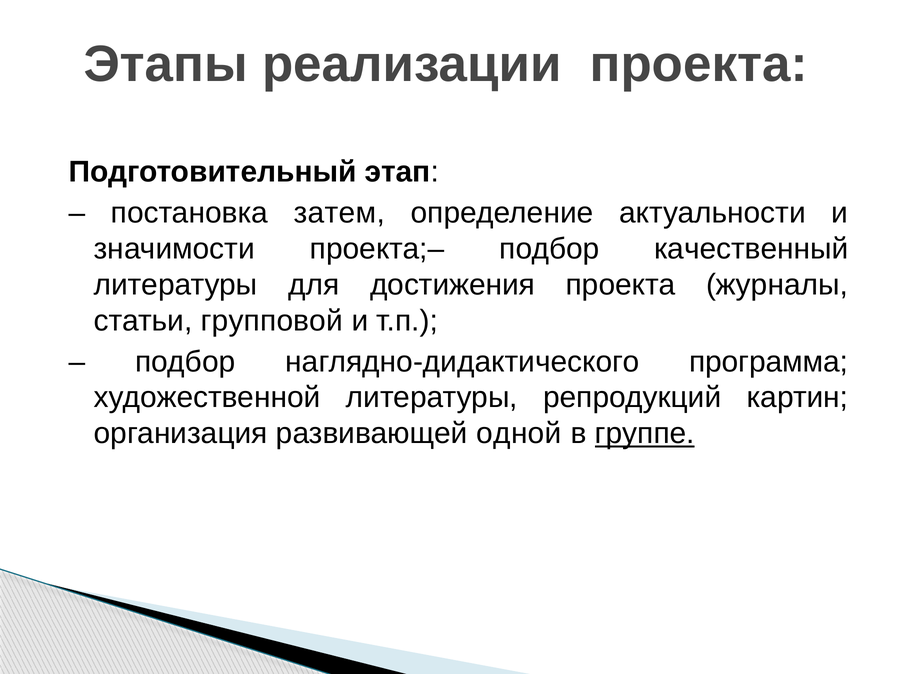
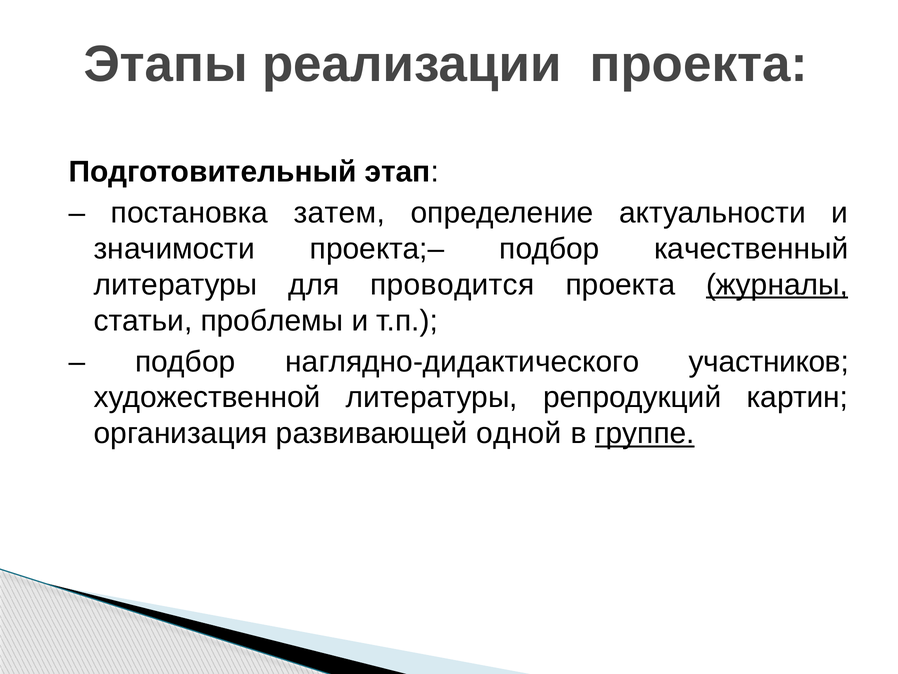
достижения: достижения -> проводится (452, 285)
журналы underline: none -> present (777, 285)
групповой: групповой -> проблемы (272, 320)
программа: программа -> участников (769, 361)
